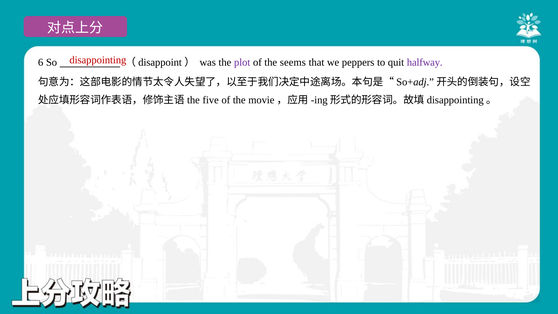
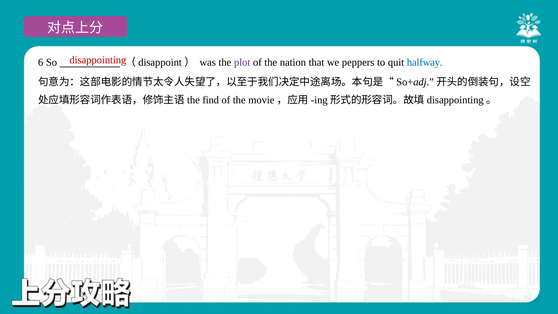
seems: seems -> nation (293, 62)
halfway colour: purple -> blue (425, 62)
five: five -> find (211, 100)
